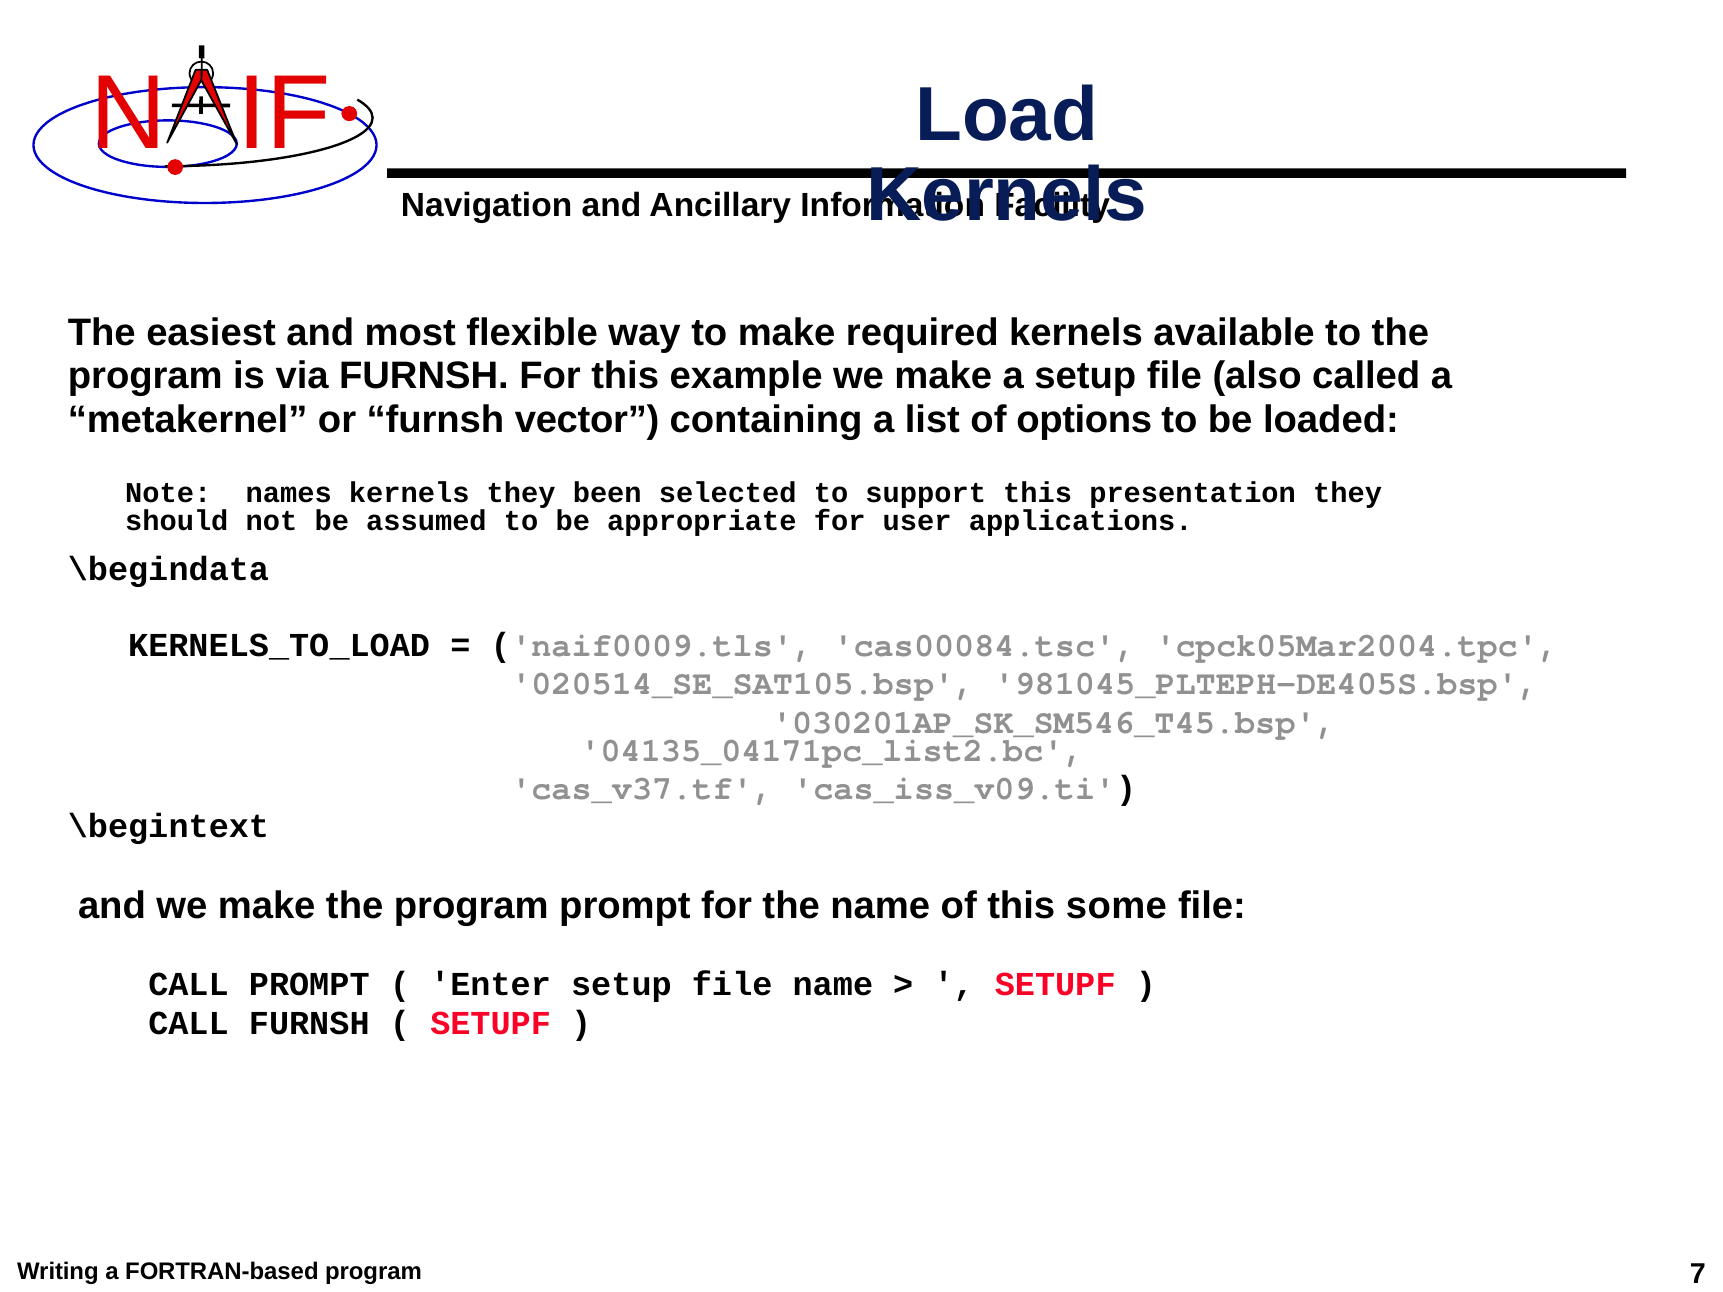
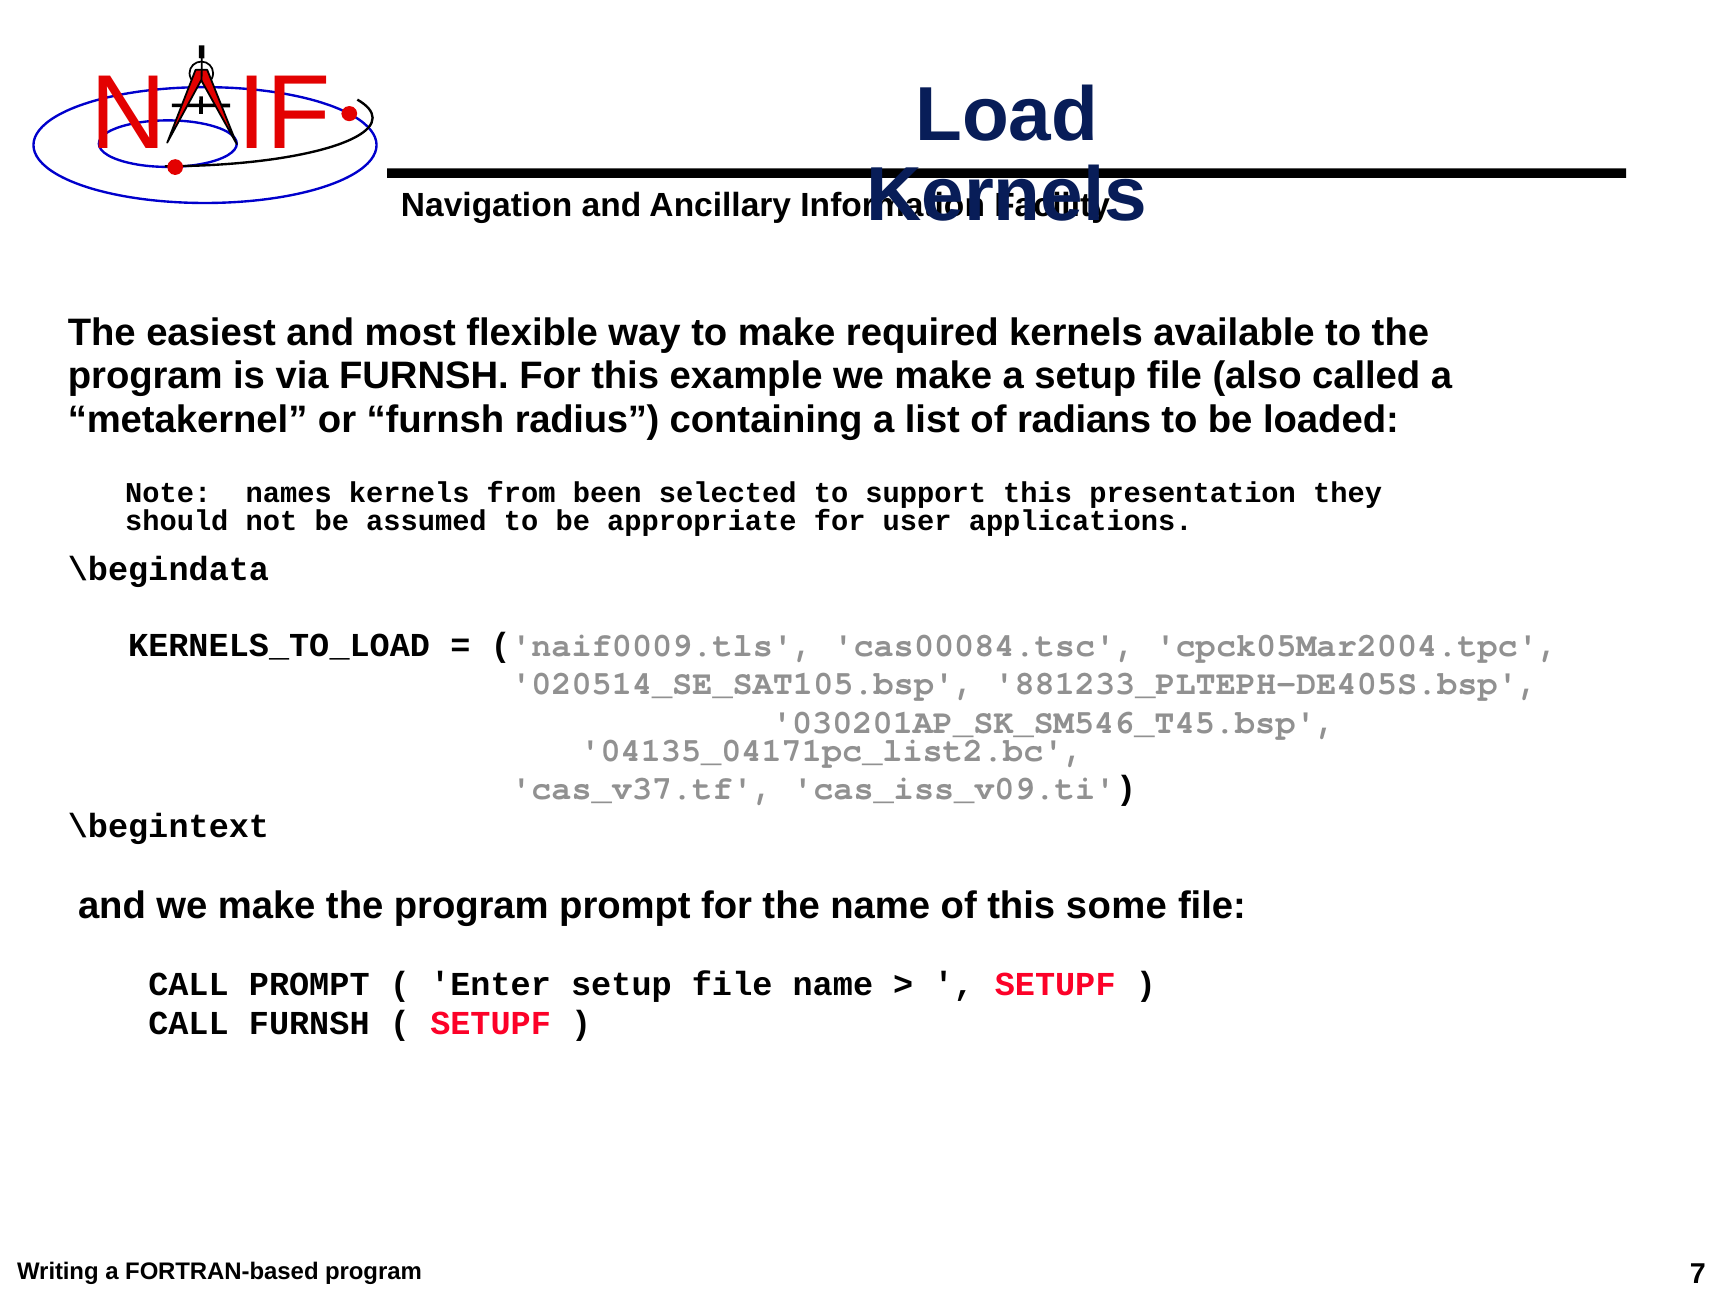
vector: vector -> radius (587, 420)
options: options -> radians (1084, 420)
kernels they: they -> from (521, 493)
981045_PLTEPH-DE405S.bsp: 981045_PLTEPH-DE405S.bsp -> 881233_PLTEPH-DE405S.bsp (1266, 684)
